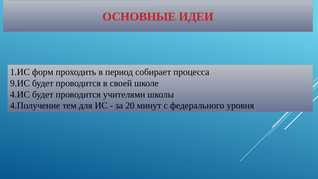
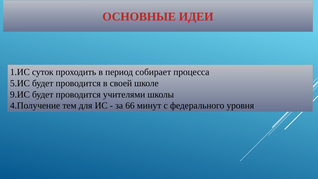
форм: форм -> суток (43, 72)
9.ИС: 9.ИС -> 5.ИС (20, 83)
4.ИС: 4.ИС -> 9.ИС (20, 94)
20: 20 -> 66 (130, 106)
